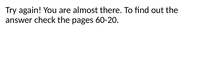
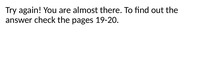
60-20: 60-20 -> 19-20 (107, 20)
